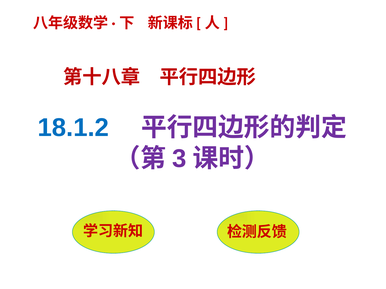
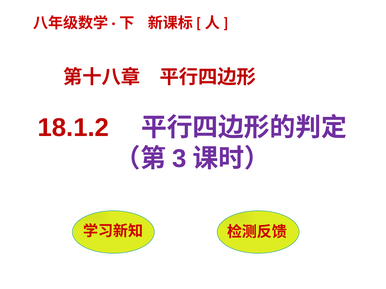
18.1.2 colour: blue -> red (73, 128)
